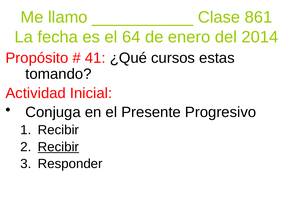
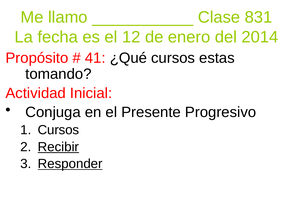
861: 861 -> 831 (259, 17)
64: 64 -> 12 (131, 37)
Recibir: Recibir -> Cursos (58, 130)
Responder underline: none -> present (70, 164)
